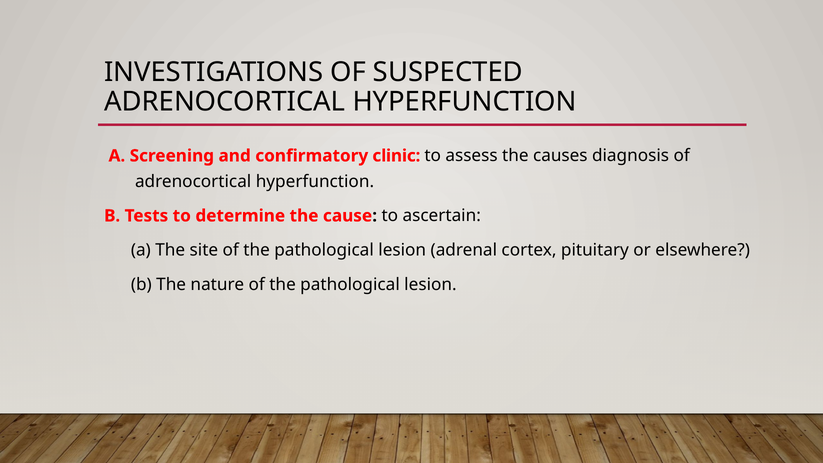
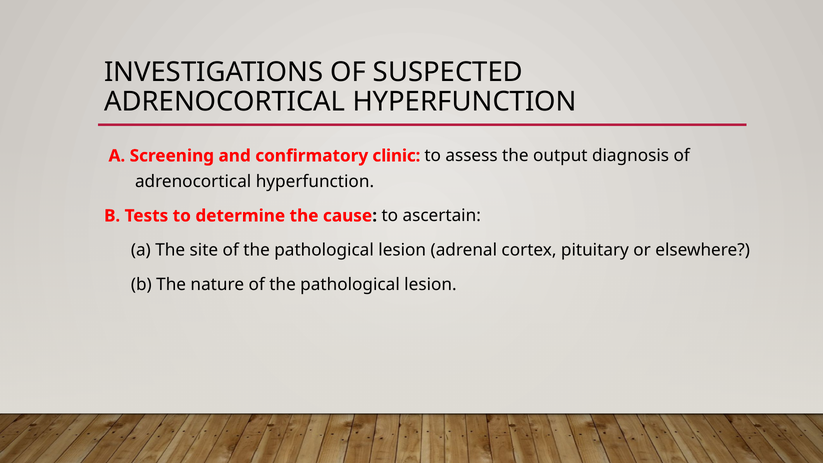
causes: causes -> output (560, 156)
